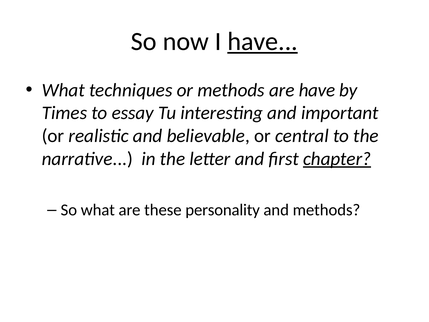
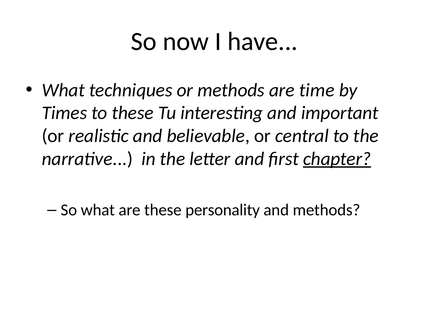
have underline: present -> none (263, 42)
are have: have -> time (317, 90)
to essay: essay -> these (133, 113)
